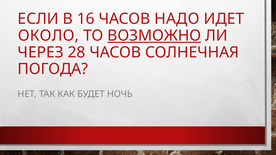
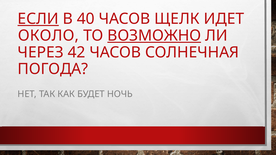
ЕСЛИ underline: none -> present (38, 19)
16: 16 -> 40 (86, 19)
НАДО: НАДО -> ЩЕЛК (177, 19)
28: 28 -> 42 (77, 52)
